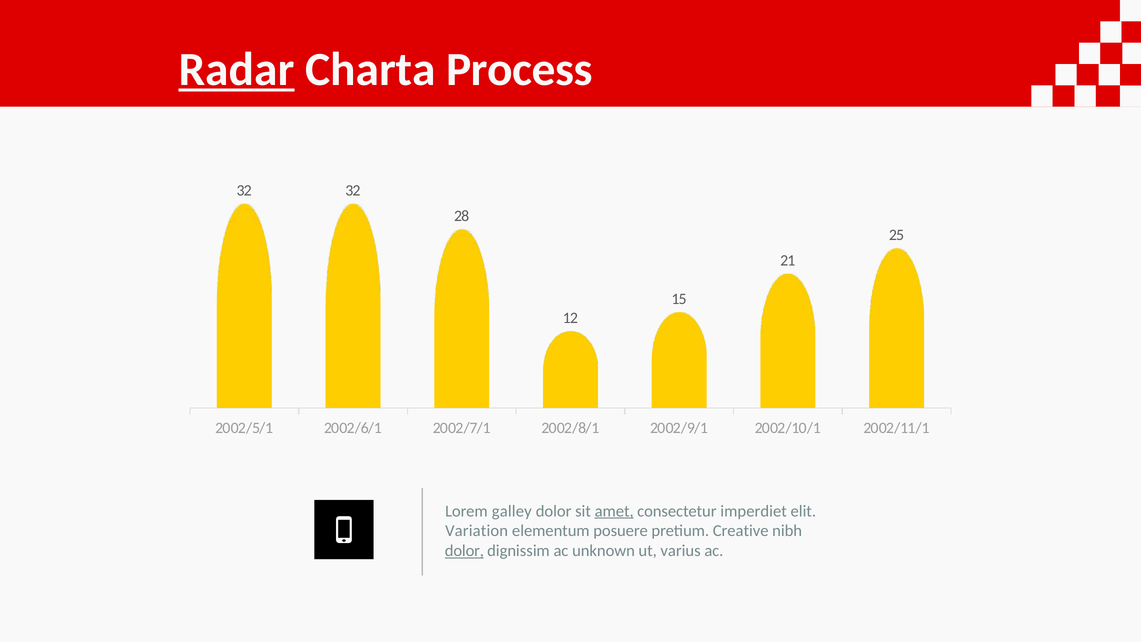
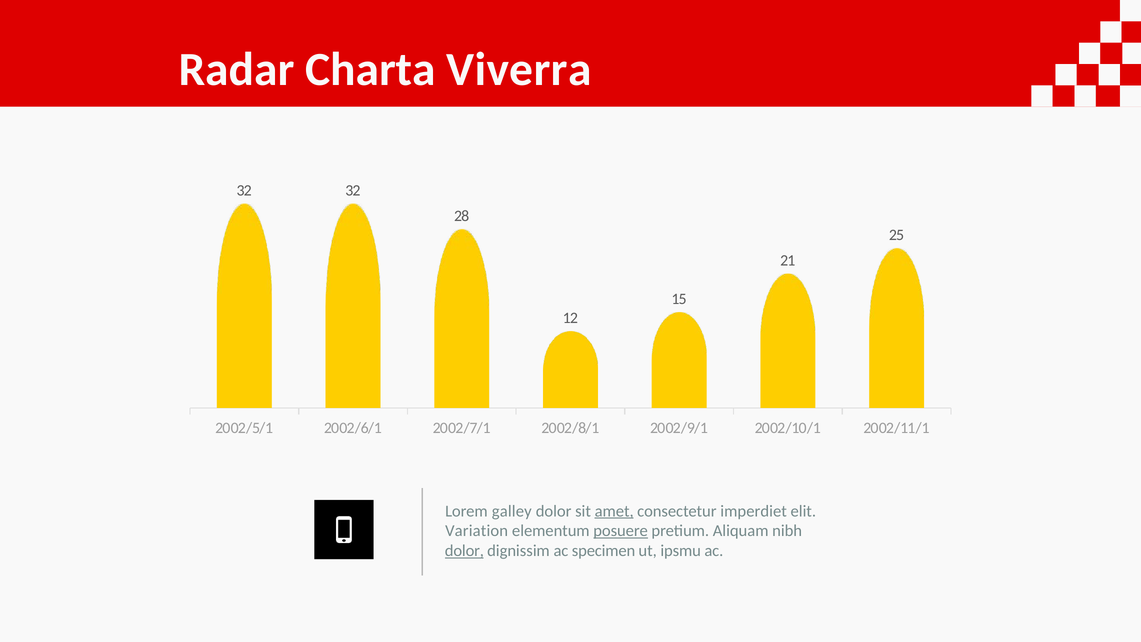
Radar underline: present -> none (236, 69)
Process: Process -> Viverra (519, 69)
posuere underline: none -> present (621, 531)
Creative: Creative -> Aliquam (741, 531)
unknown: unknown -> specimen (604, 551)
varius: varius -> ipsmu (681, 551)
